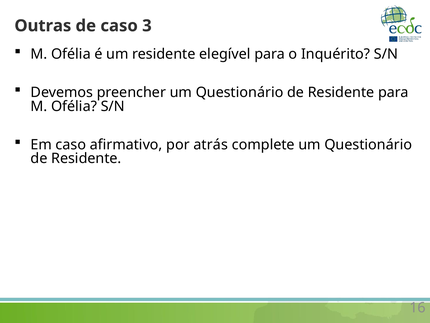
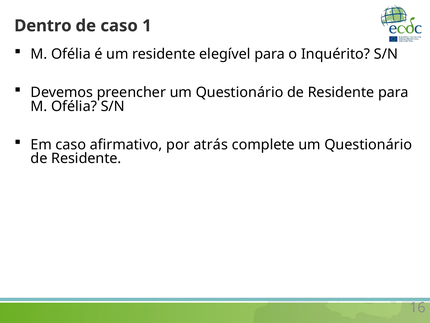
Outras: Outras -> Dentro (43, 26)
3: 3 -> 1 (147, 26)
